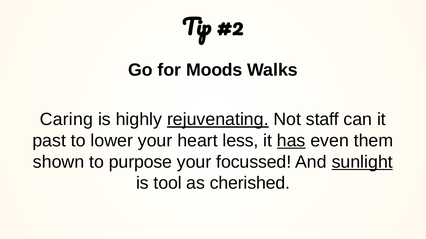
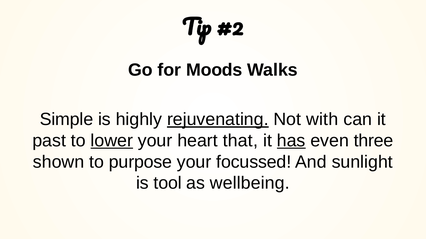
Caring: Caring -> Simple (67, 120)
staff: staff -> with (322, 120)
lower underline: none -> present (112, 141)
less: less -> that (240, 141)
them: them -> three (374, 141)
sunlight underline: present -> none (362, 162)
cherished: cherished -> wellbeing (250, 184)
